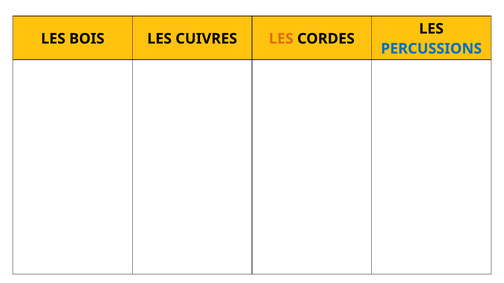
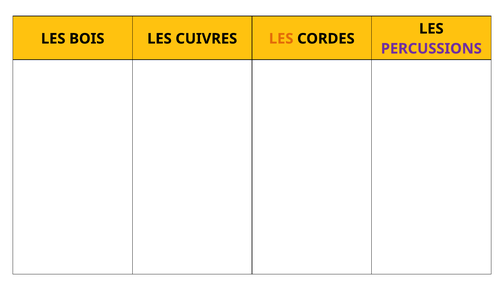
PERCUSSIONS colour: blue -> purple (431, 49)
